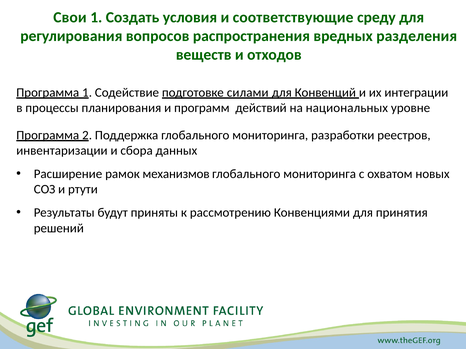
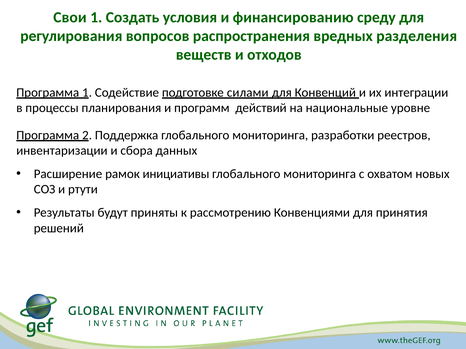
соответствующие: соответствующие -> финансированию (293, 17)
национальных: национальных -> национальные (347, 108)
механизмов: механизмов -> инициативы (176, 174)
